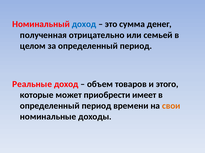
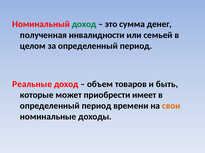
доход colour: blue -> green (84, 24)
отрицательно: отрицательно -> инвалидности (97, 35)
этого: этого -> быть (167, 84)
